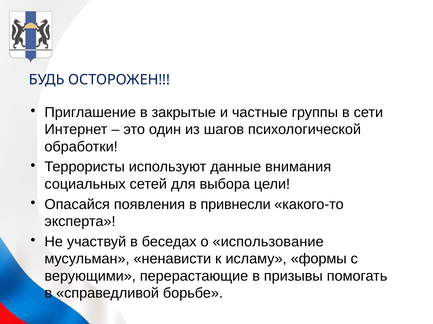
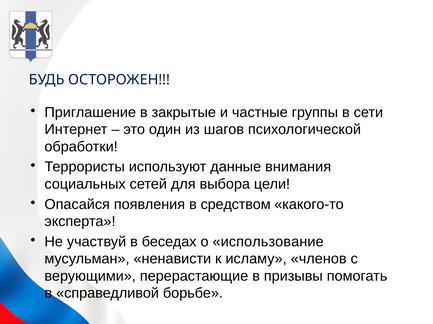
привнесли: привнесли -> средством (236, 205)
формы: формы -> членов (319, 259)
